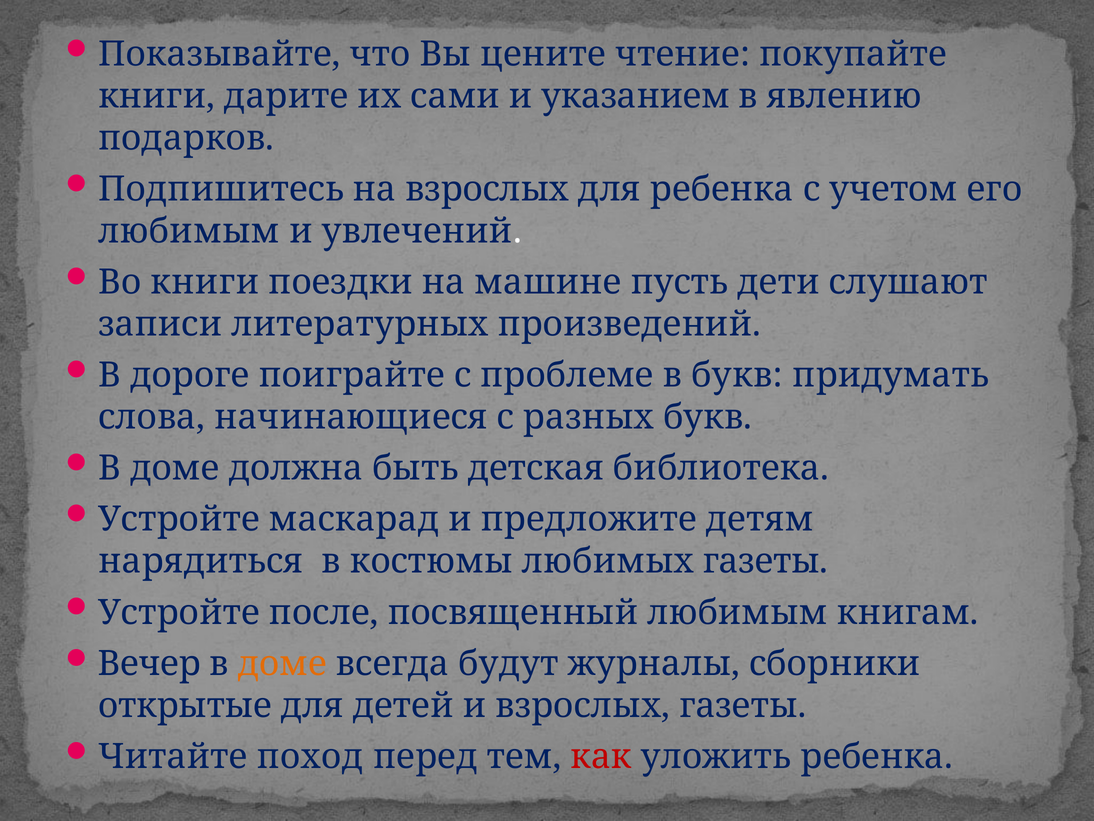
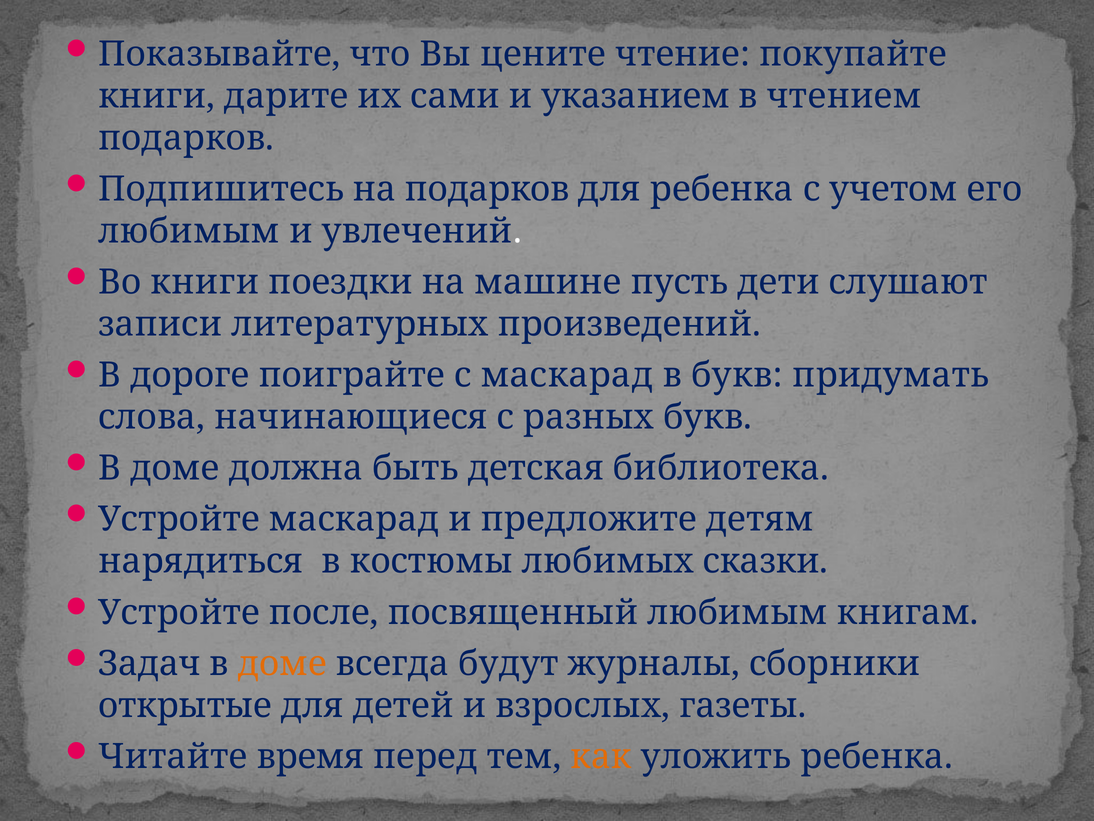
явлению: явлению -> чтением (844, 96)
на взрослых: взрослых -> подарков (487, 189)
с проблеме: проблеме -> маскарад (567, 375)
любимых газеты: газеты -> сказки (765, 561)
Вечер: Вечер -> Задач (149, 663)
поход: поход -> время (311, 756)
как colour: red -> orange (601, 756)
